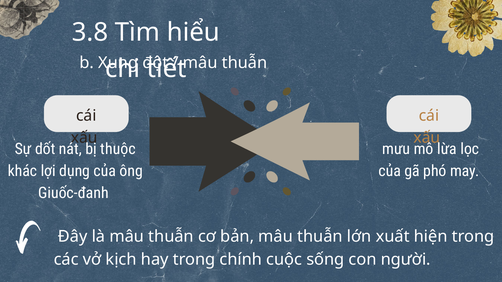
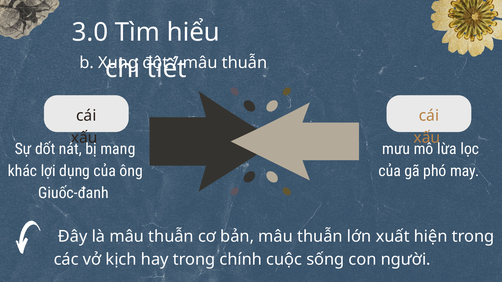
3.8: 3.8 -> 3.0 (90, 32)
thuộc: thuộc -> mang (118, 149)
